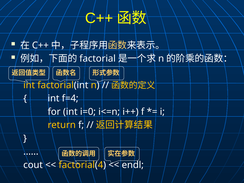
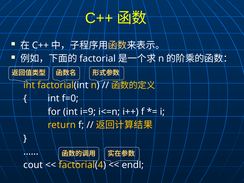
f=4: f=4 -> f=0 (70, 98)
i=0: i=0 -> i=9 (88, 112)
